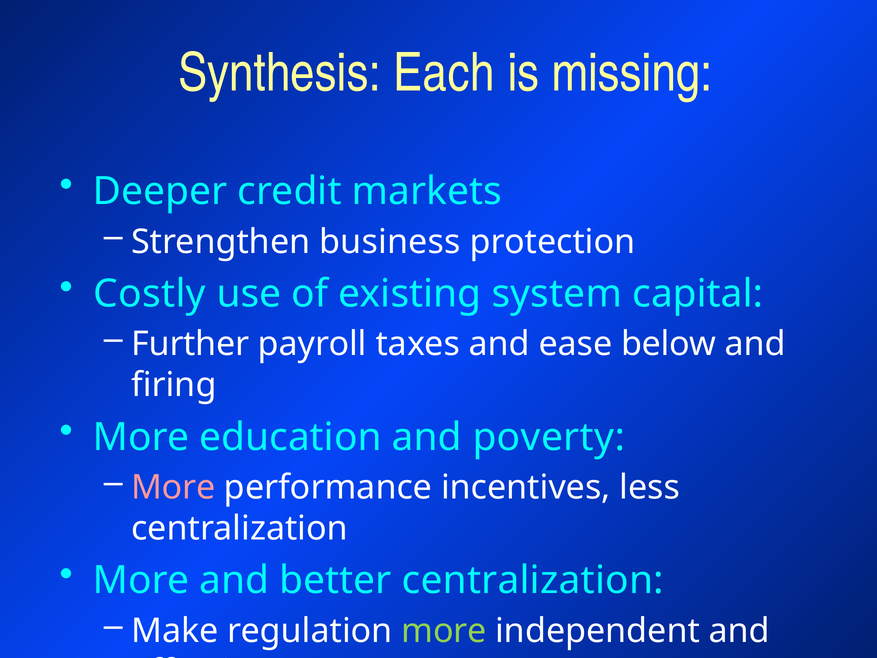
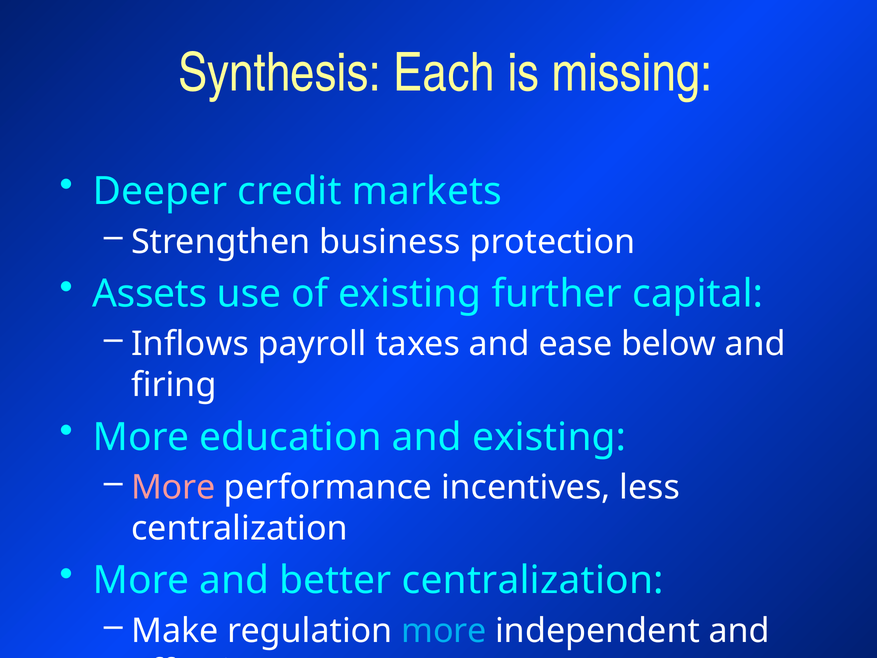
Costly: Costly -> Assets (150, 294)
system: system -> further (557, 294)
Further: Further -> Inflows (190, 344)
and poverty: poverty -> existing (549, 437)
more colour: light green -> light blue (444, 631)
